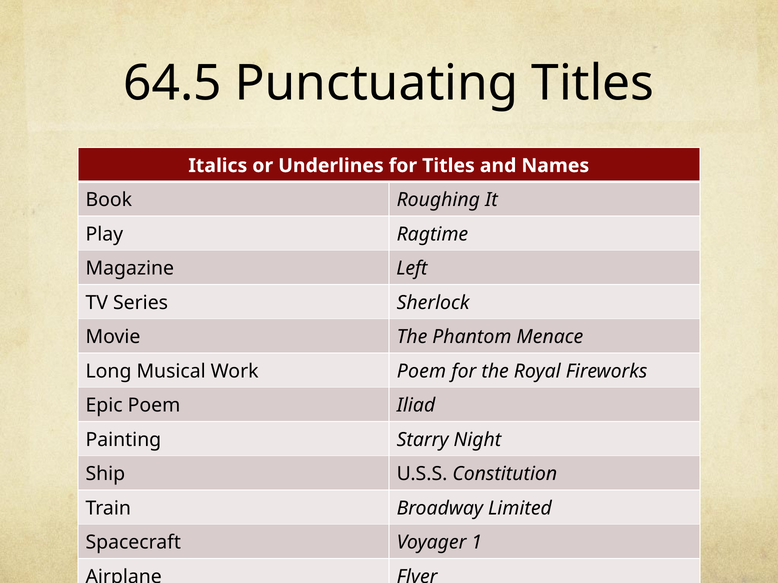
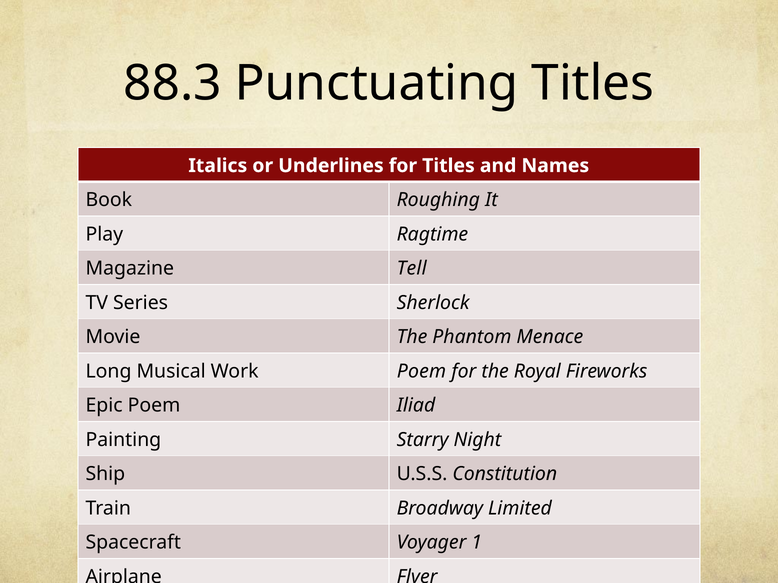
64.5: 64.5 -> 88.3 (173, 83)
Left: Left -> Tell (412, 269)
